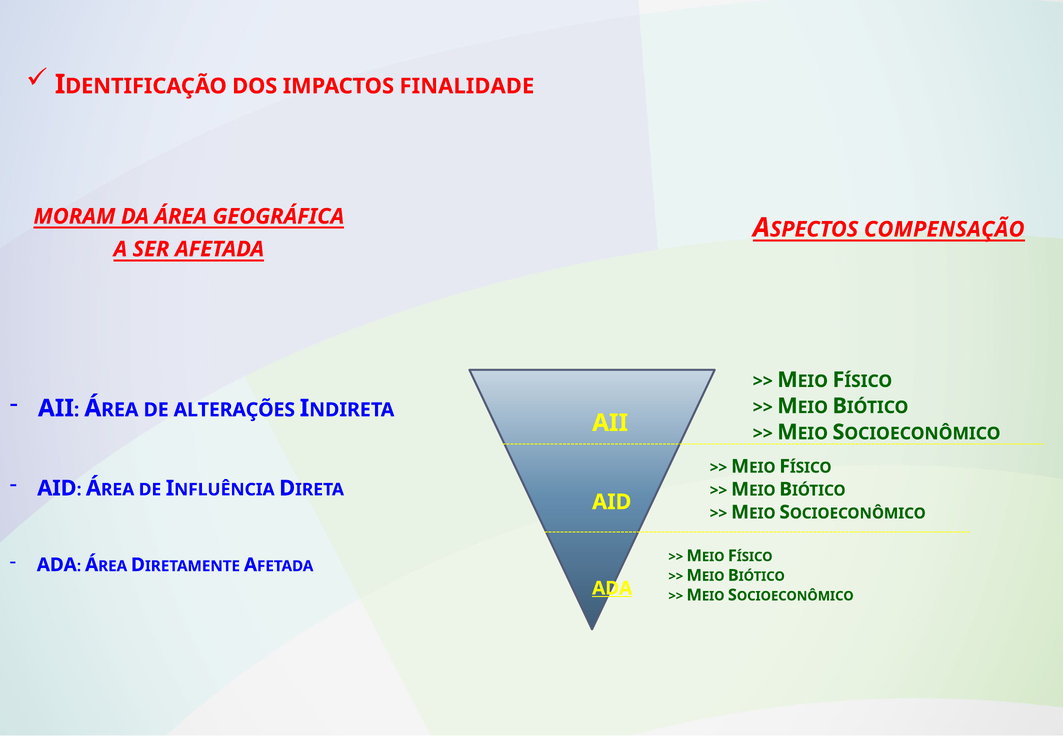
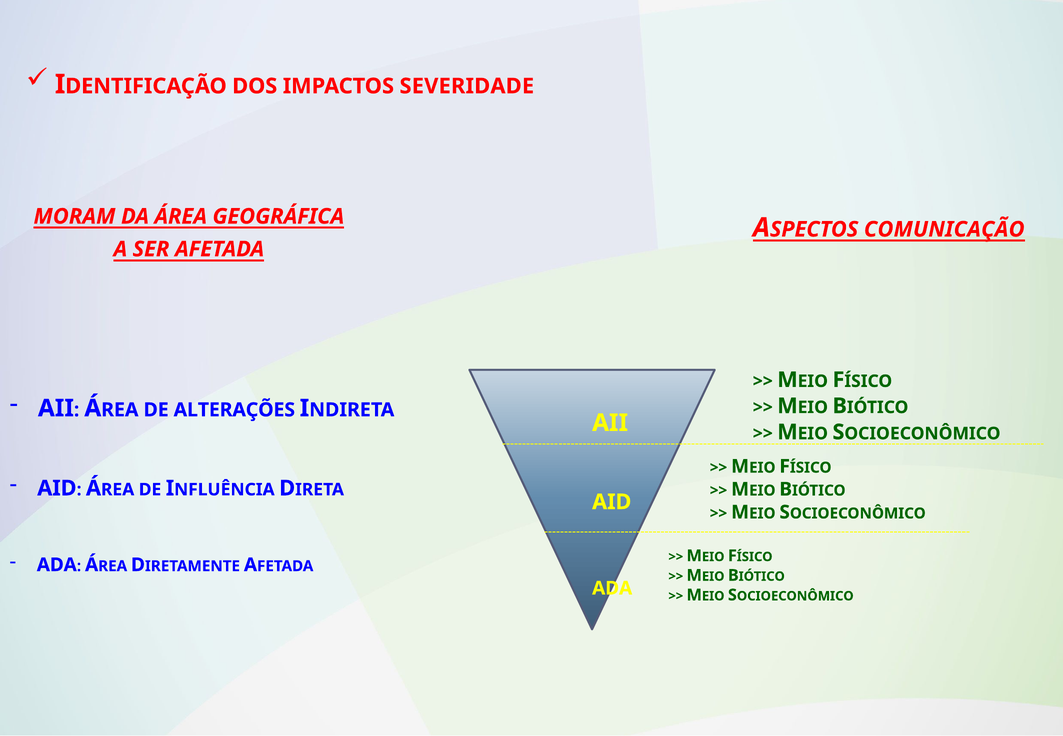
FINALIDADE: FINALIDADE -> SEVERIDADE (467, 86)
COMPENSAÇÃO: COMPENSAÇÃO -> COMUNICAÇÃO (944, 229)
ADA underline: present -> none (612, 588)
